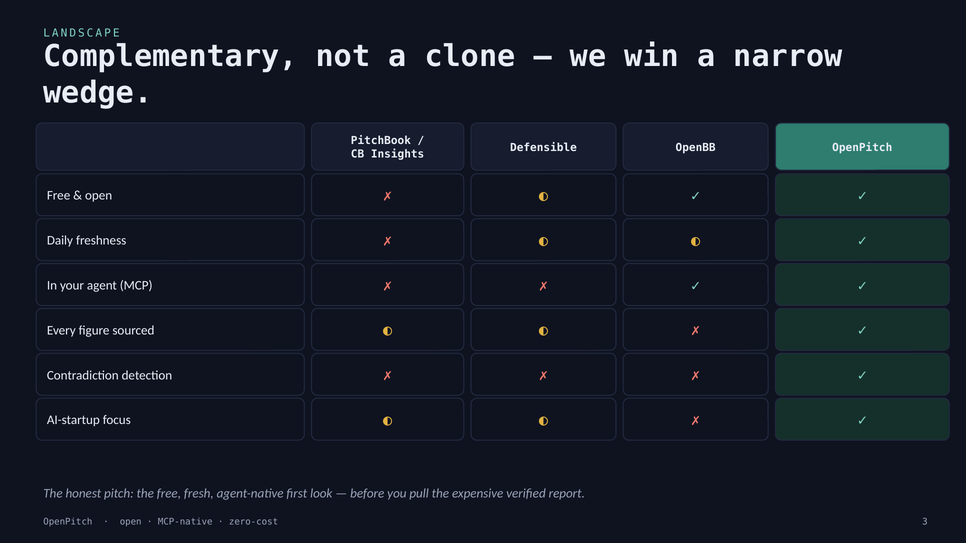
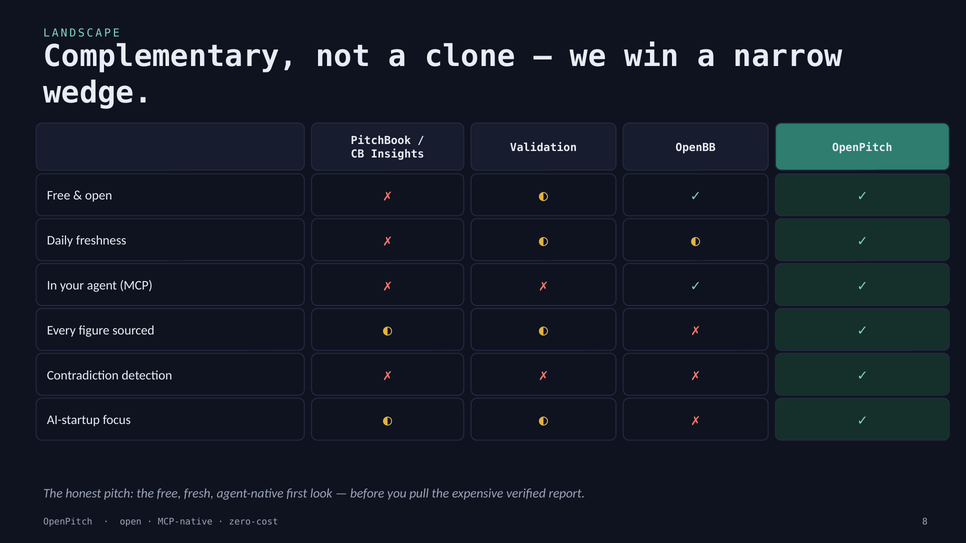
Defensible: Defensible -> Validation (543, 148)
3: 3 -> 8 (925, 522)
